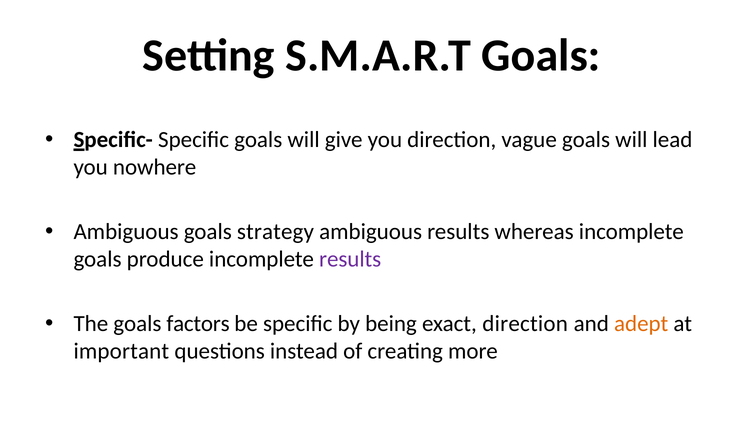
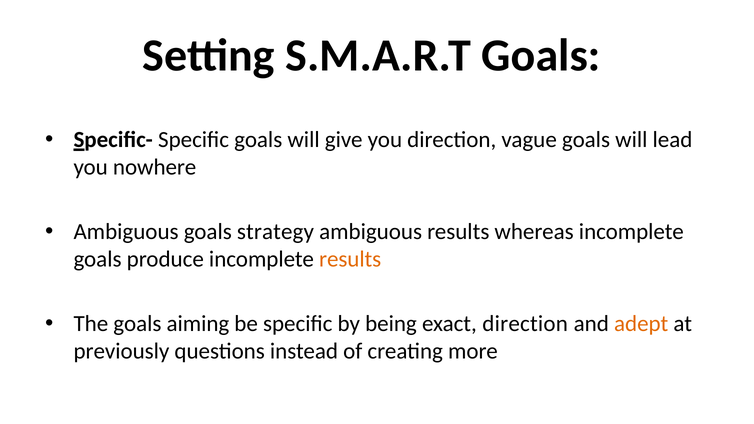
results colour: purple -> orange (350, 259)
factors: factors -> aiming (198, 324)
important: important -> previously (121, 351)
